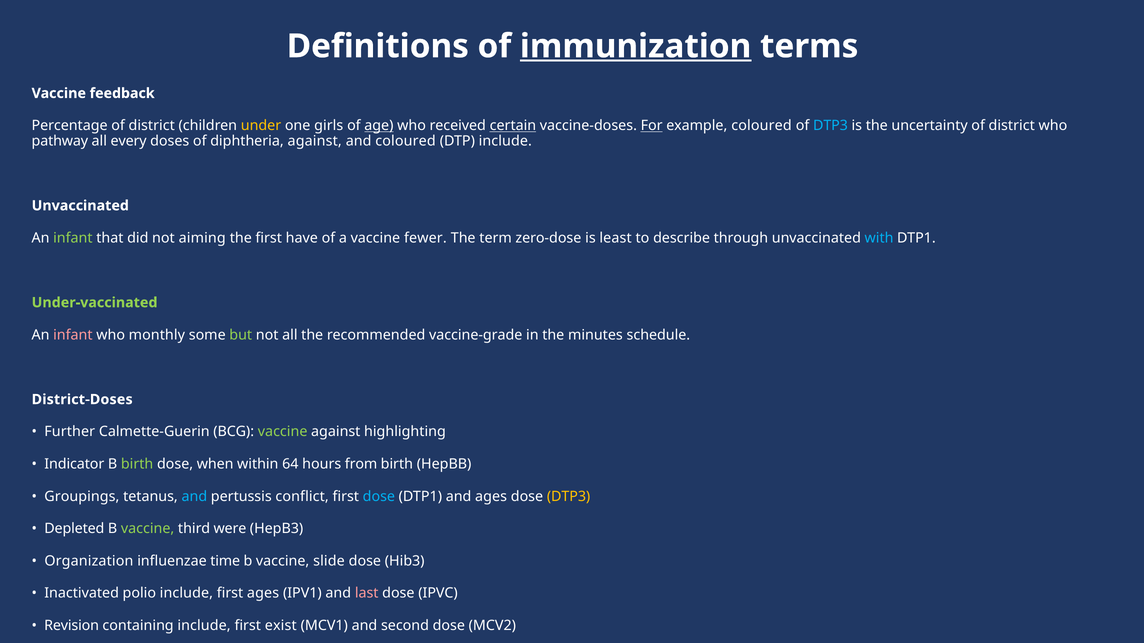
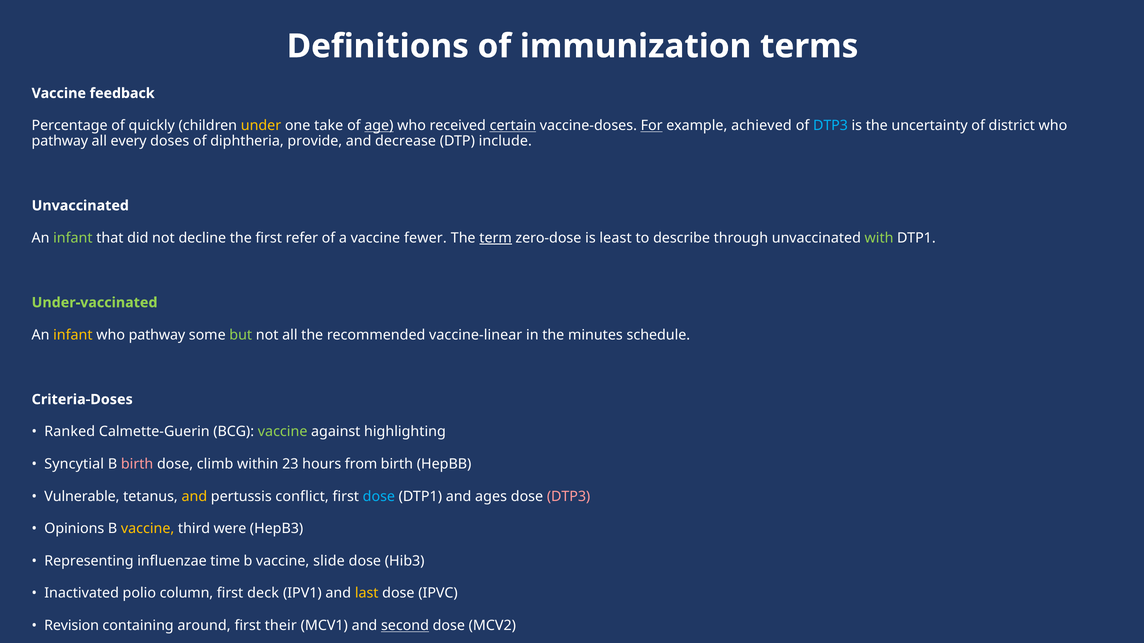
immunization underline: present -> none (636, 46)
Percentage of district: district -> quickly (152, 126)
girls: girls -> take (329, 126)
example coloured: coloured -> achieved (761, 126)
diphtheria against: against -> provide (315, 141)
and coloured: coloured -> decrease (406, 141)
not aiming: aiming -> decline (202, 238)
have: have -> refer (302, 238)
term underline: none -> present (496, 238)
with colour: light blue -> light green (879, 238)
infant colour: pink -> yellow (73, 335)
monthly: monthly -> pathway (157, 335)
vaccine-grade: vaccine-grade -> vaccine-linear (476, 335)
District-Doses: District-Doses -> Criteria-Doses (82, 400)
Further: Further -> Ranked (70, 432)
Indicator: Indicator -> Syncytial (74, 464)
birth colour: light green -> pink (137, 464)
when: when -> climb (215, 464)
64: 64 -> 23 (290, 464)
Groupings: Groupings -> Vulnerable (82, 497)
and colour: light blue -> yellow (194, 497)
DTP3 colour: yellow -> pink (569, 497)
Depleted: Depleted -> Opinions (74, 529)
vaccine colour: light green -> yellow (148, 529)
Organization: Organization -> Representing (89, 561)
polio include: include -> column (186, 594)
first ages: ages -> deck (263, 594)
last colour: pink -> yellow (367, 594)
containing include: include -> around (204, 626)
exist: exist -> their (281, 626)
second underline: none -> present (405, 626)
